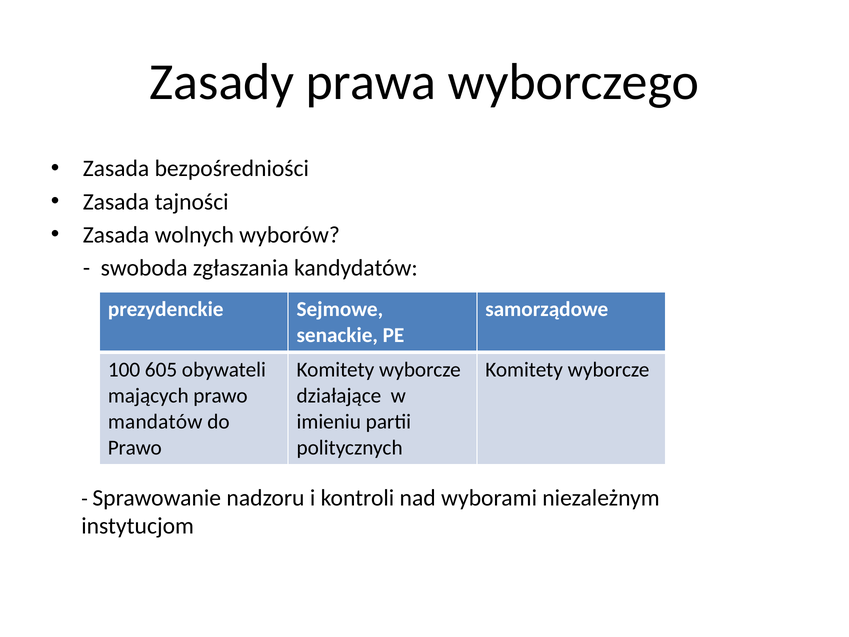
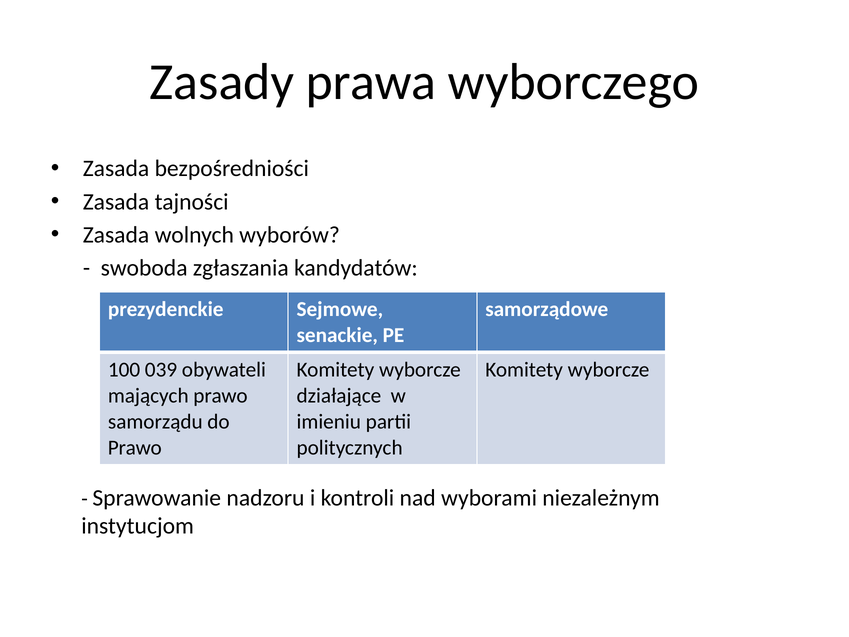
605: 605 -> 039 (161, 370)
mandatów: mandatów -> samorządu (155, 421)
